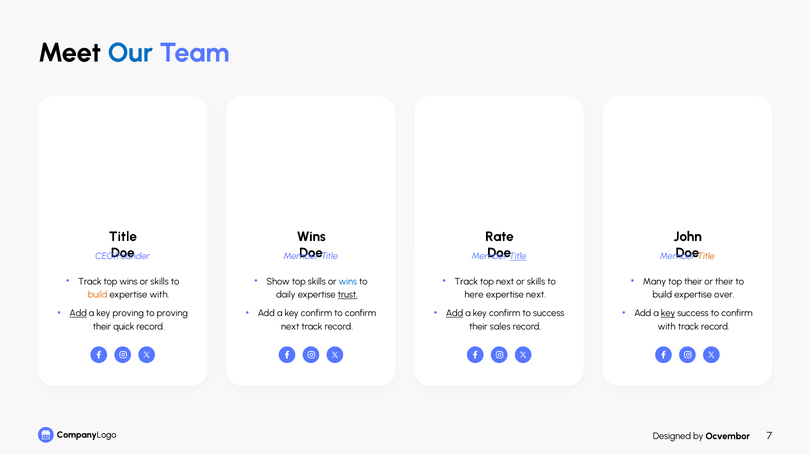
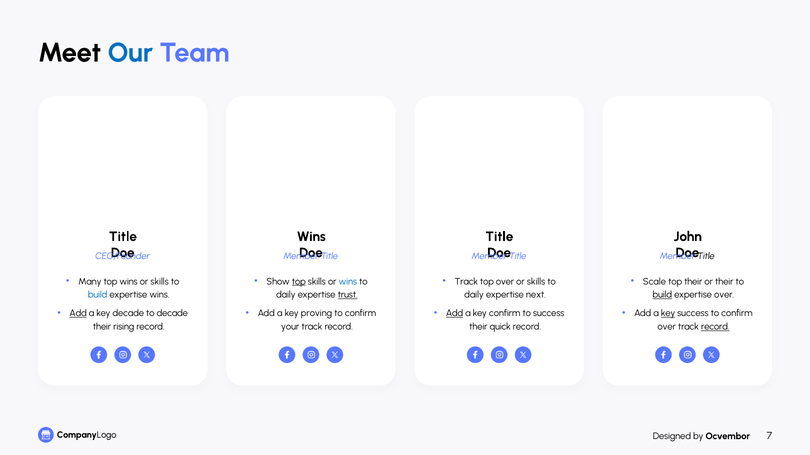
Rate: Rate -> Title (499, 237)
Title underline: present -> none (518, 256)
Title colour: orange -> black (706, 256)
Track: Track -> Many (90, 282)
top underline: none -> present (299, 282)
top next: next -> over (505, 282)
Many: Many -> Scale (654, 282)
build colour: orange -> blue (98, 295)
expertise with: with -> wins (160, 295)
here: here -> daily (474, 295)
build underline: none -> present (662, 295)
key proving: proving -> decade (128, 314)
to proving: proving -> decade (172, 314)
confirm: confirm -> proving (316, 314)
quick: quick -> rising (124, 327)
next: next -> your (290, 327)
sales: sales -> quick (500, 327)
with: with -> over (667, 327)
record underline: none -> present (715, 327)
